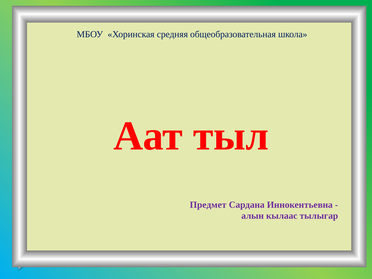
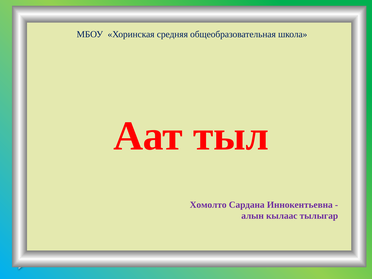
Предмет: Предмет -> Хомолто (208, 205)
